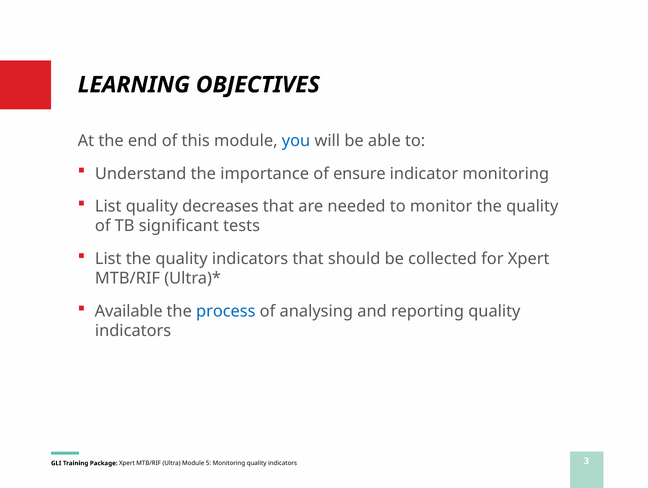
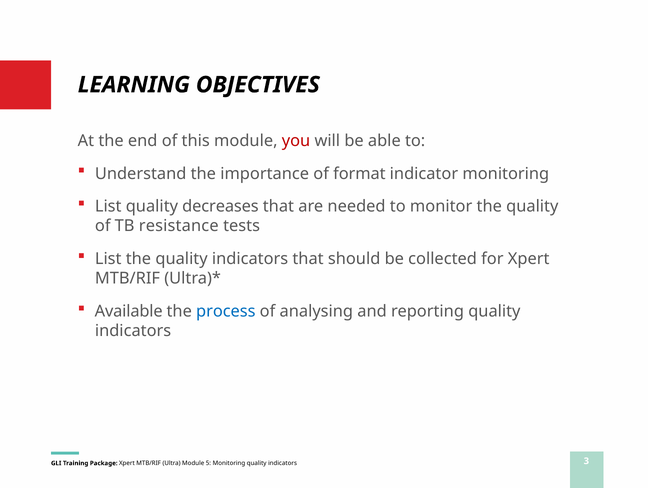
you colour: blue -> red (296, 141)
ensure: ensure -> format (359, 174)
significant: significant -> resistance (179, 226)
